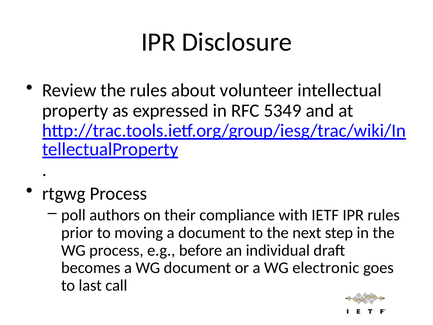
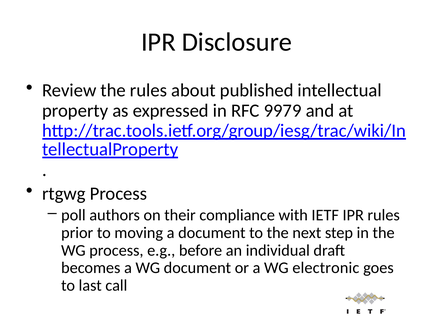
volunteer: volunteer -> published (257, 90)
5349: 5349 -> 9979 (283, 111)
